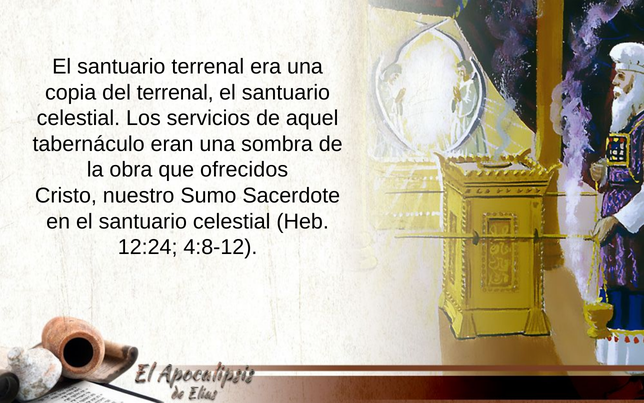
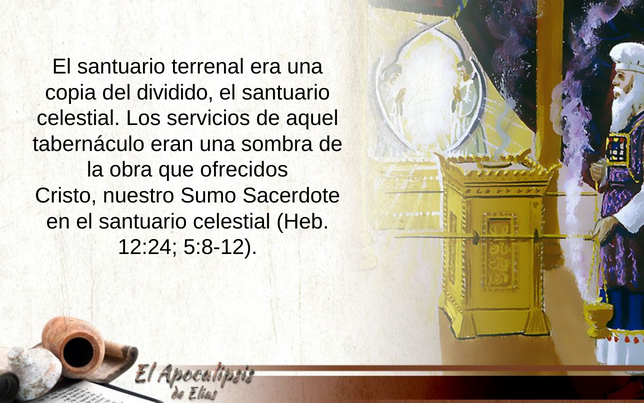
del terrenal: terrenal -> dividido (175, 92)
4:8-12: 4:8-12 -> 5:8-12 (220, 247)
